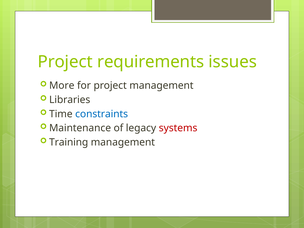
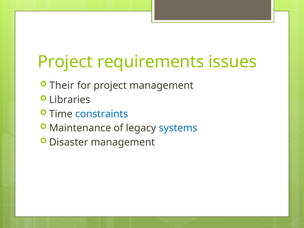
More: More -> Their (62, 86)
systems colour: red -> blue (178, 128)
Training: Training -> Disaster (69, 142)
